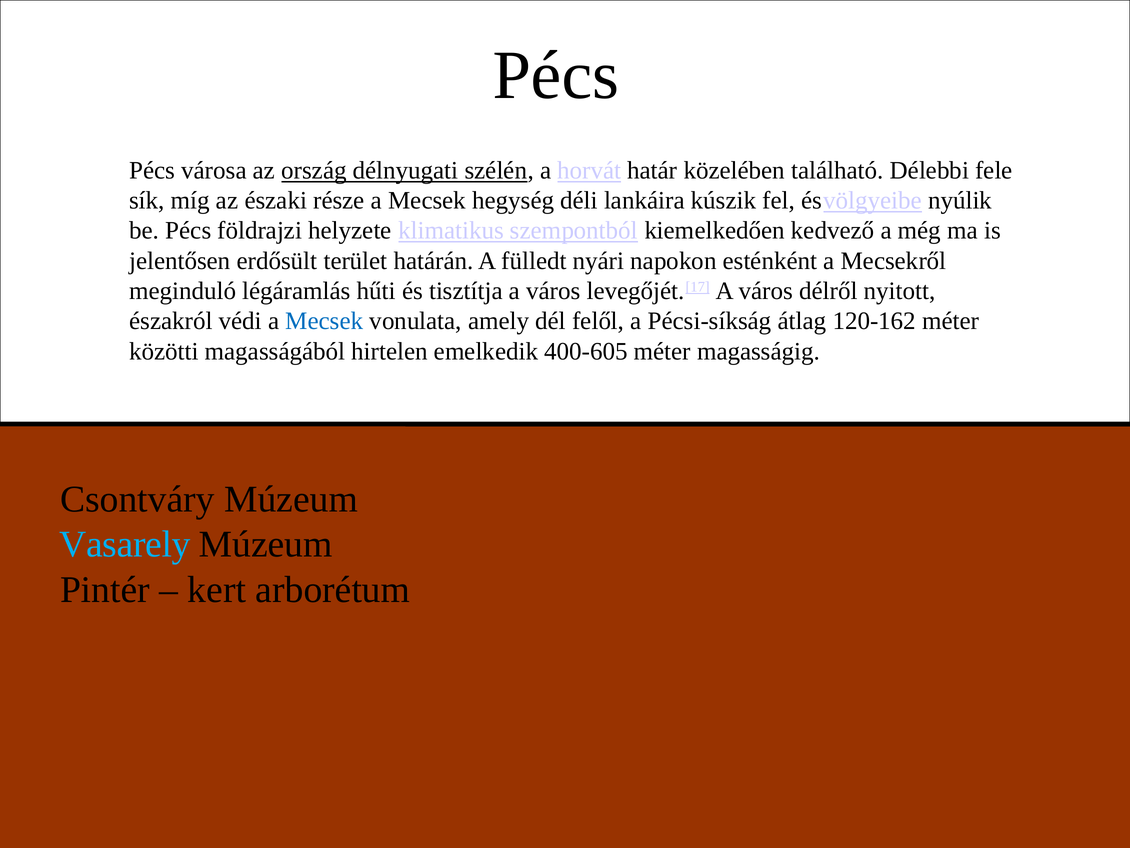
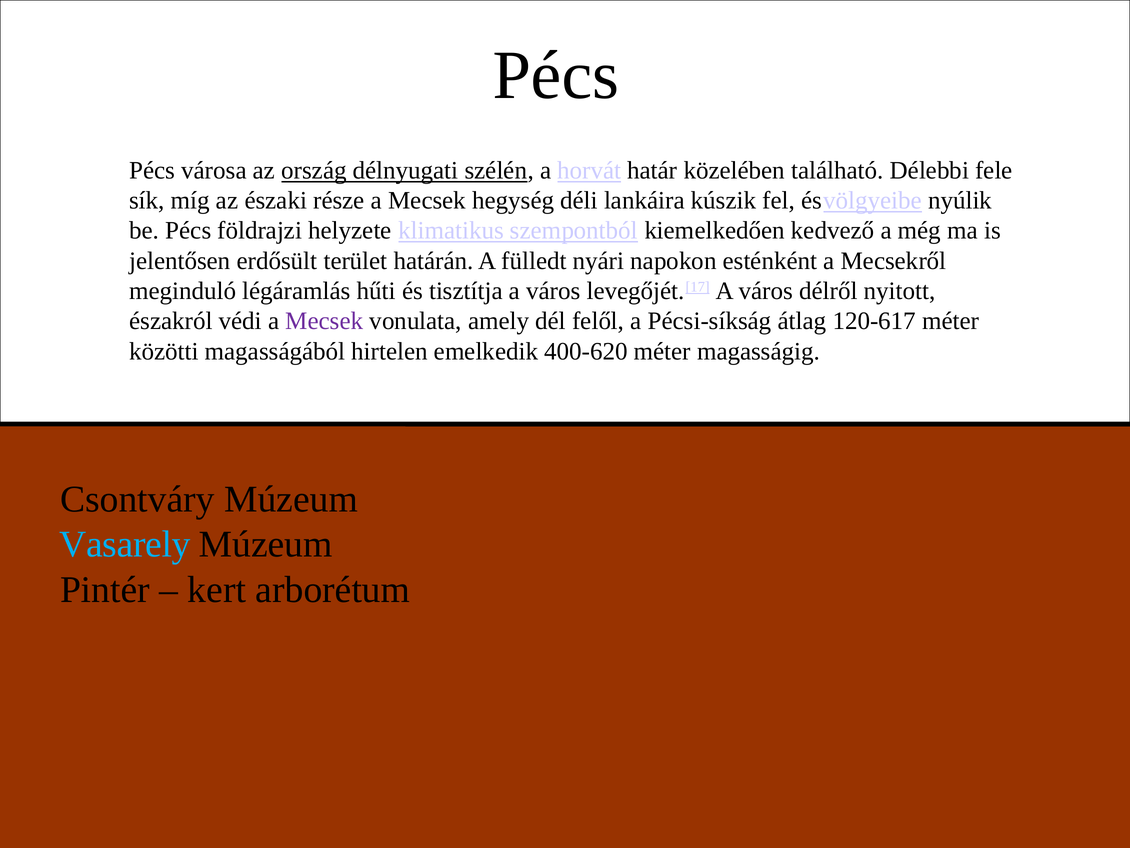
Mecsek colour: blue -> purple (324, 321)
120-162: 120-162 -> 120-617 (874, 321)
400-605: 400-605 -> 400-620 (586, 351)
